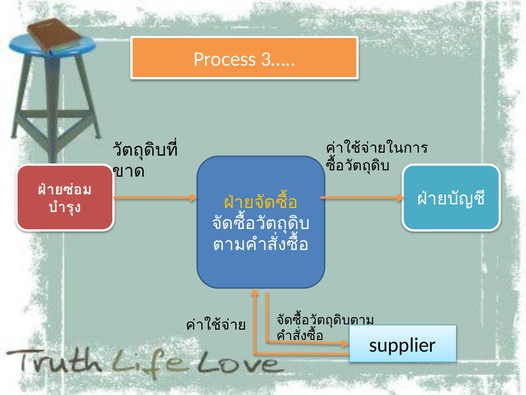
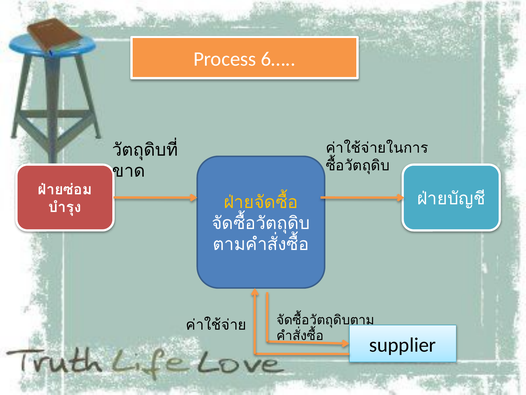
3…: 3… -> 6… (278, 59)
